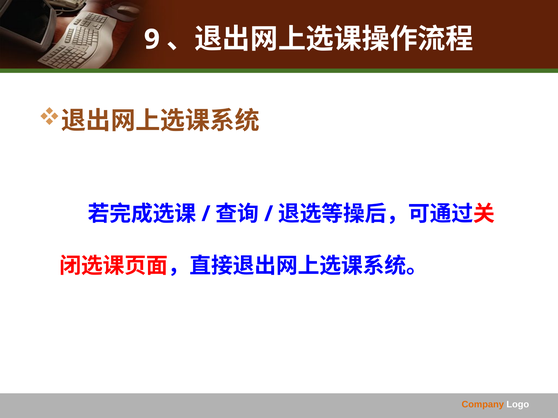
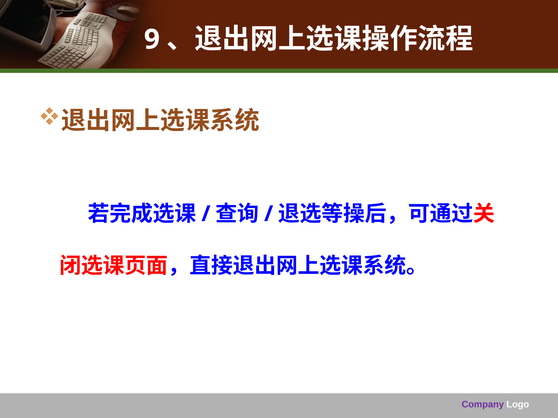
Company colour: orange -> purple (483, 405)
